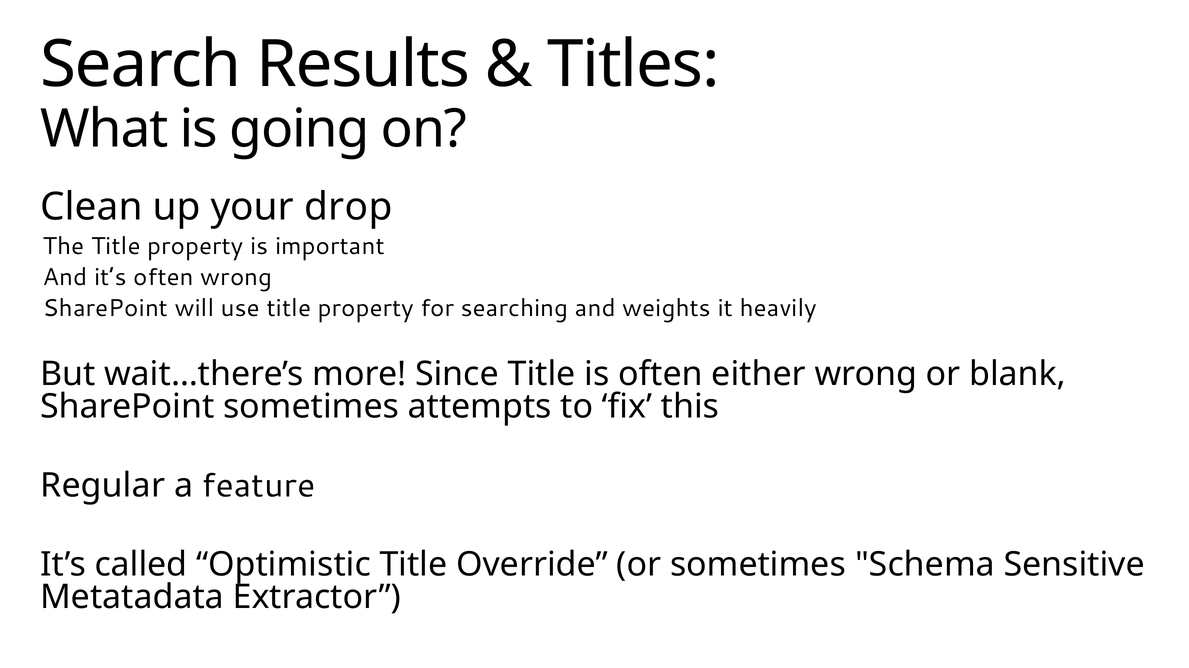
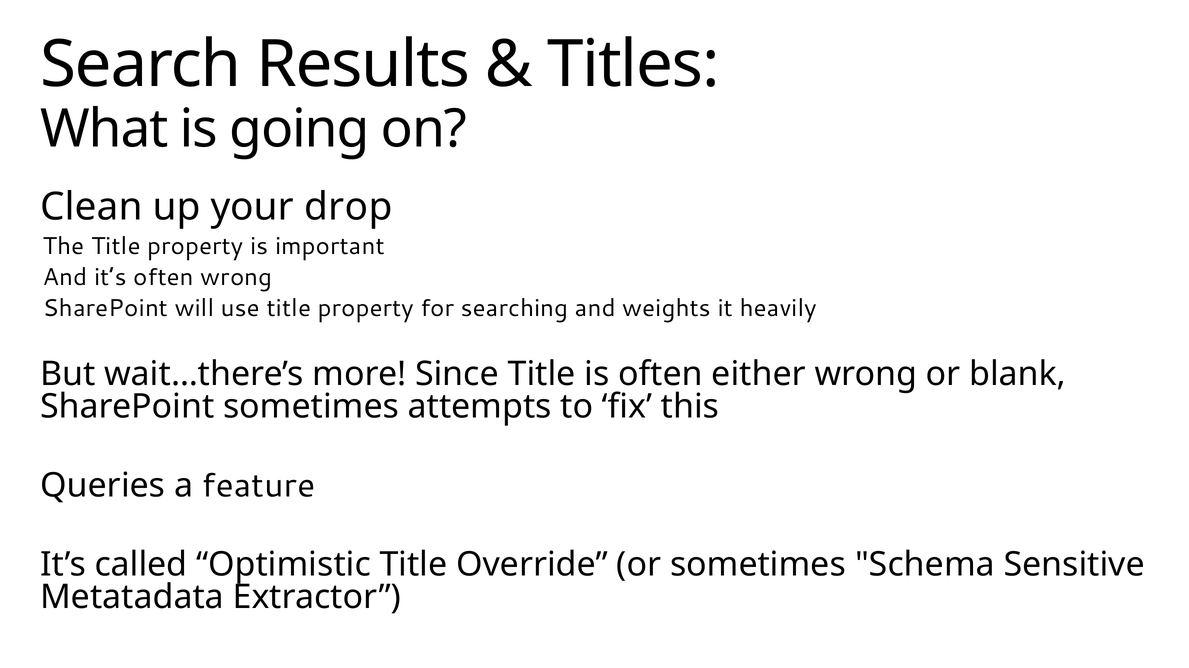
Regular: Regular -> Queries (103, 486)
